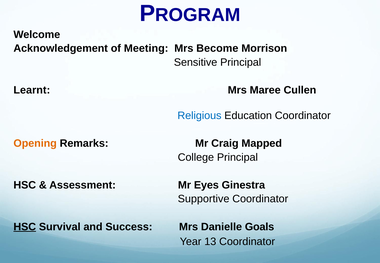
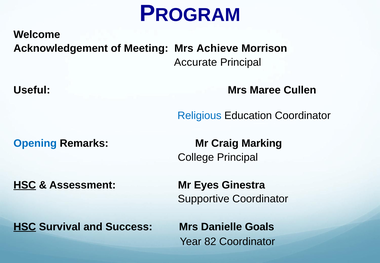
Become: Become -> Achieve (217, 48)
Sensitive: Sensitive -> Accurate (196, 62)
Learnt: Learnt -> Useful (32, 90)
Opening colour: orange -> blue (35, 143)
Mapped: Mapped -> Marking (262, 143)
HSC underline: none -> present (25, 185)
13: 13 -> 82 (210, 242)
